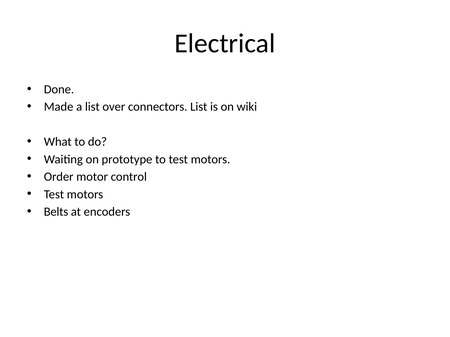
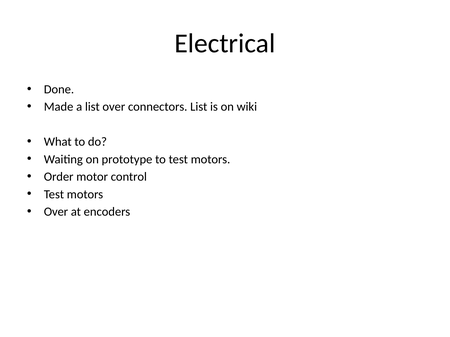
Belts: Belts -> Over (56, 212)
